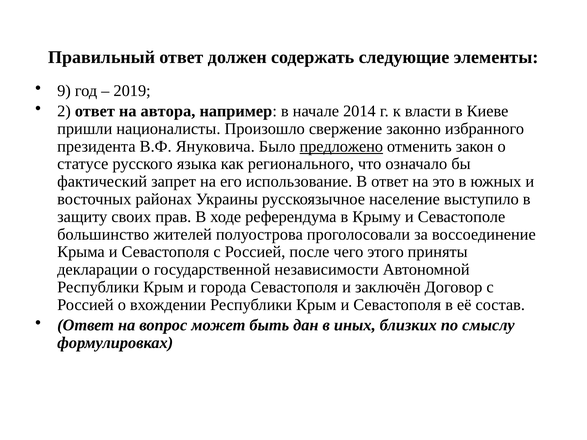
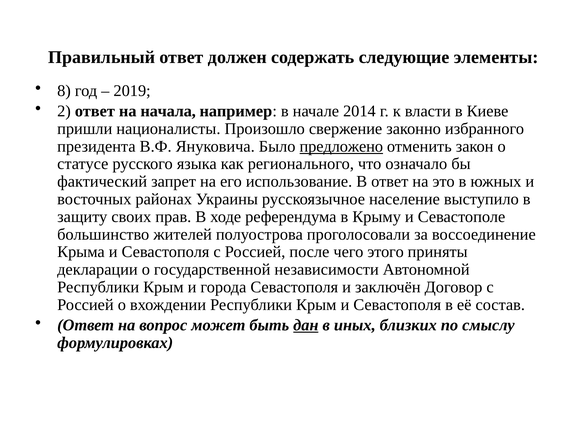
9: 9 -> 8 (64, 91)
автора: автора -> начала (168, 111)
дан underline: none -> present (306, 325)
